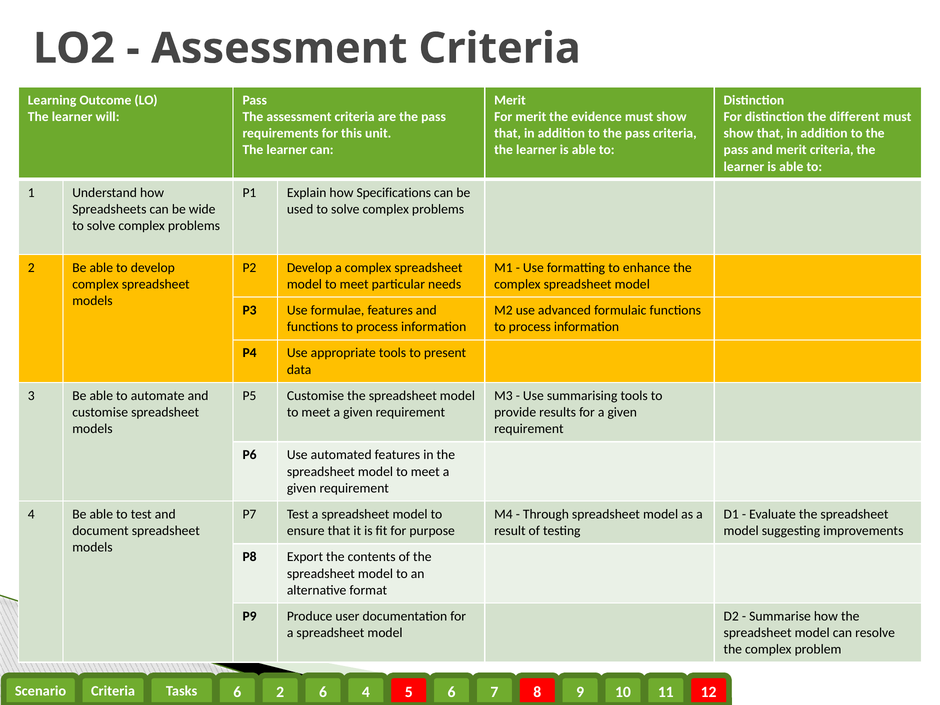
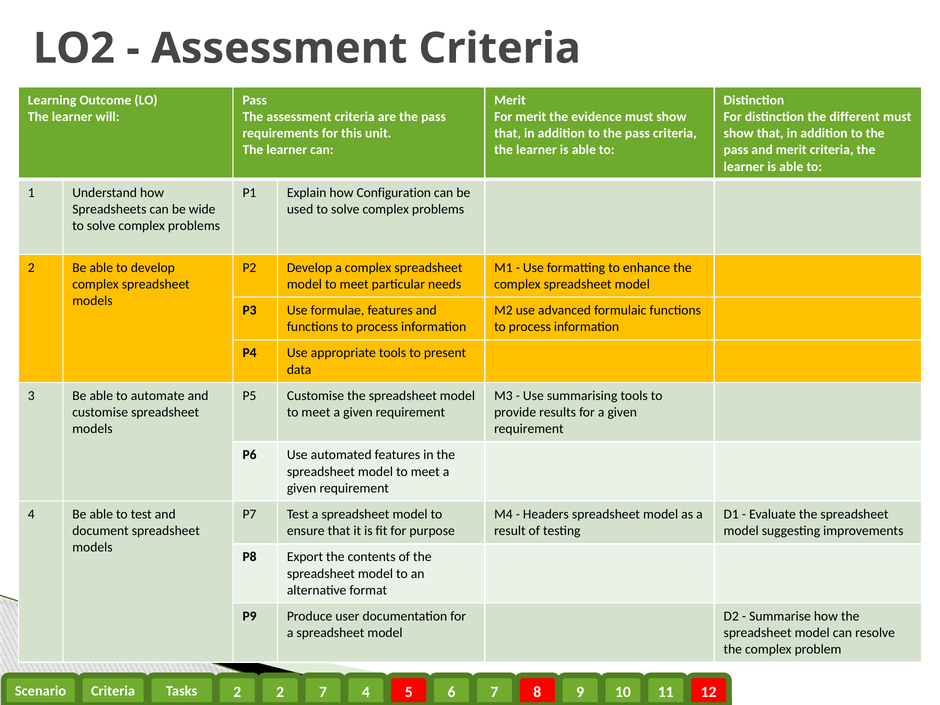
Specifications: Specifications -> Configuration (394, 193)
Through: Through -> Headers (546, 514)
6: 6 -> 2 (237, 692)
2 6: 6 -> 7 (323, 692)
